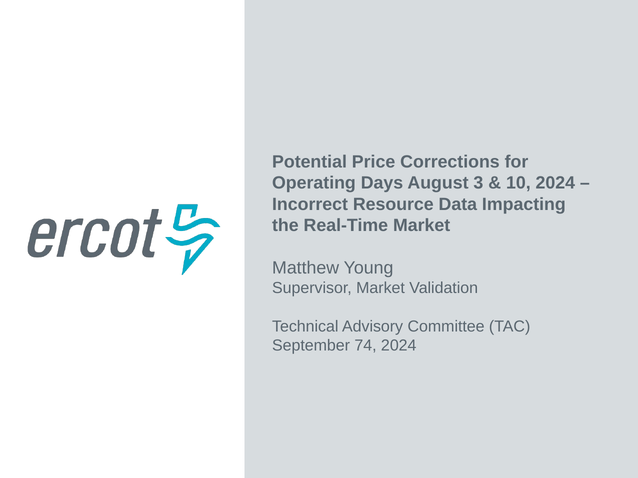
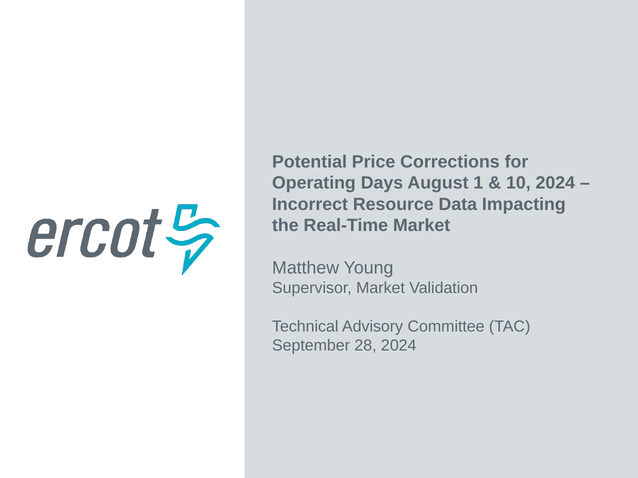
3: 3 -> 1 (478, 183)
74: 74 -> 28 (366, 346)
